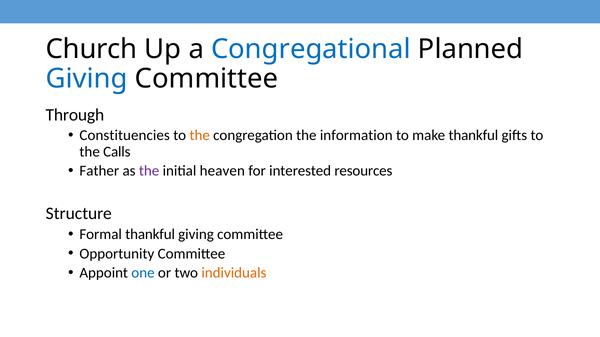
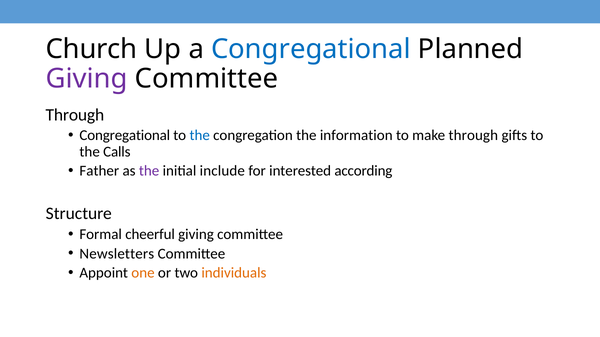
Giving colour: blue -> purple (87, 79)
Constituencies: Constituencies -> Congregational (125, 136)
the colour: orange -> blue (200, 136)
make thankful: thankful -> through (473, 136)
heaven: heaven -> include (222, 171)
resources: resources -> according (363, 171)
Formal thankful: thankful -> cheerful (150, 235)
Opportunity: Opportunity -> Newsletters (117, 254)
one colour: blue -> orange (143, 273)
